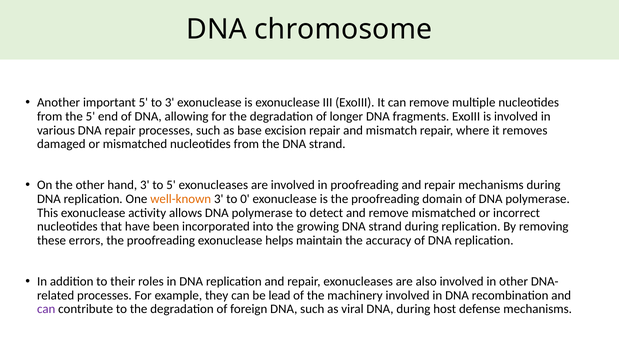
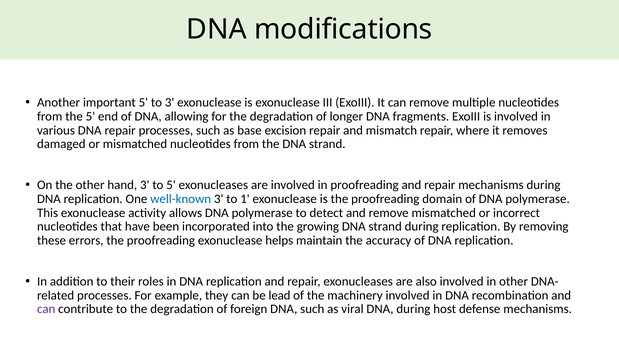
chromosome: chromosome -> modifications (343, 30)
well-known colour: orange -> blue (181, 199)
0: 0 -> 1 (245, 199)
